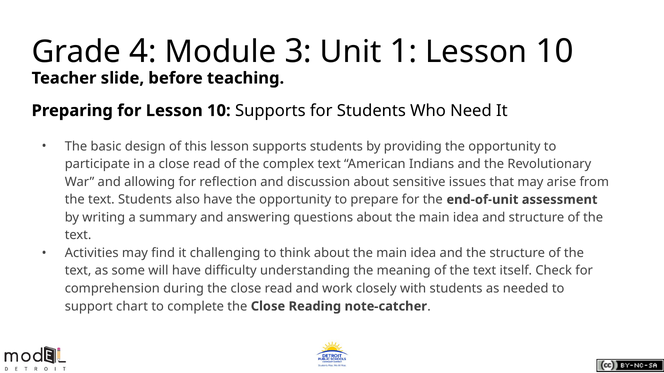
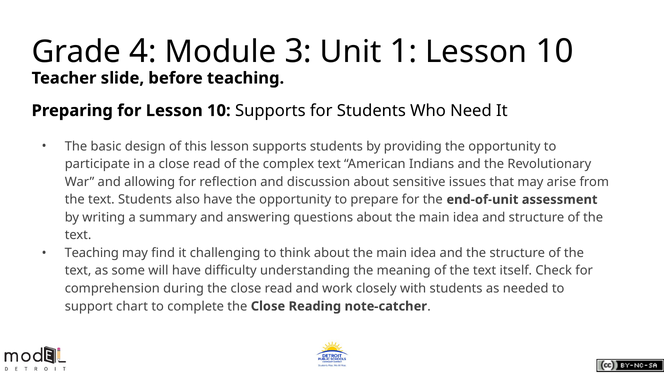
Activities: Activities -> Teaching (92, 253)
